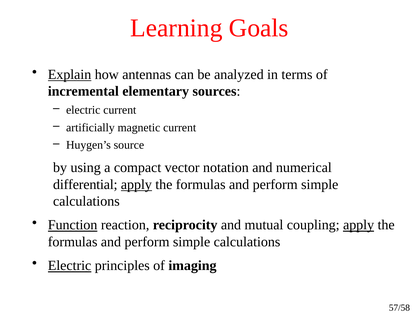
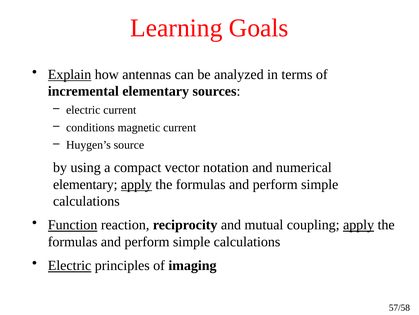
artificially: artificially -> conditions (90, 127)
differential: differential -> elementary (85, 184)
